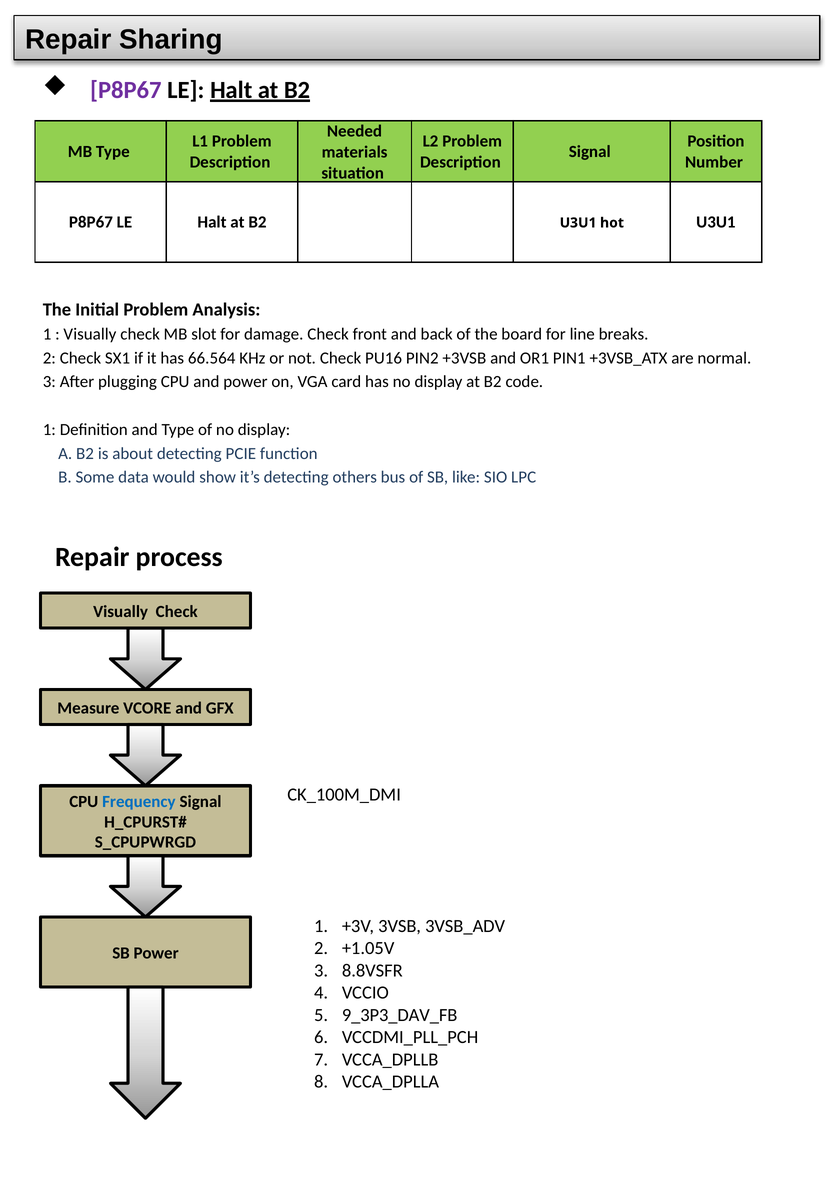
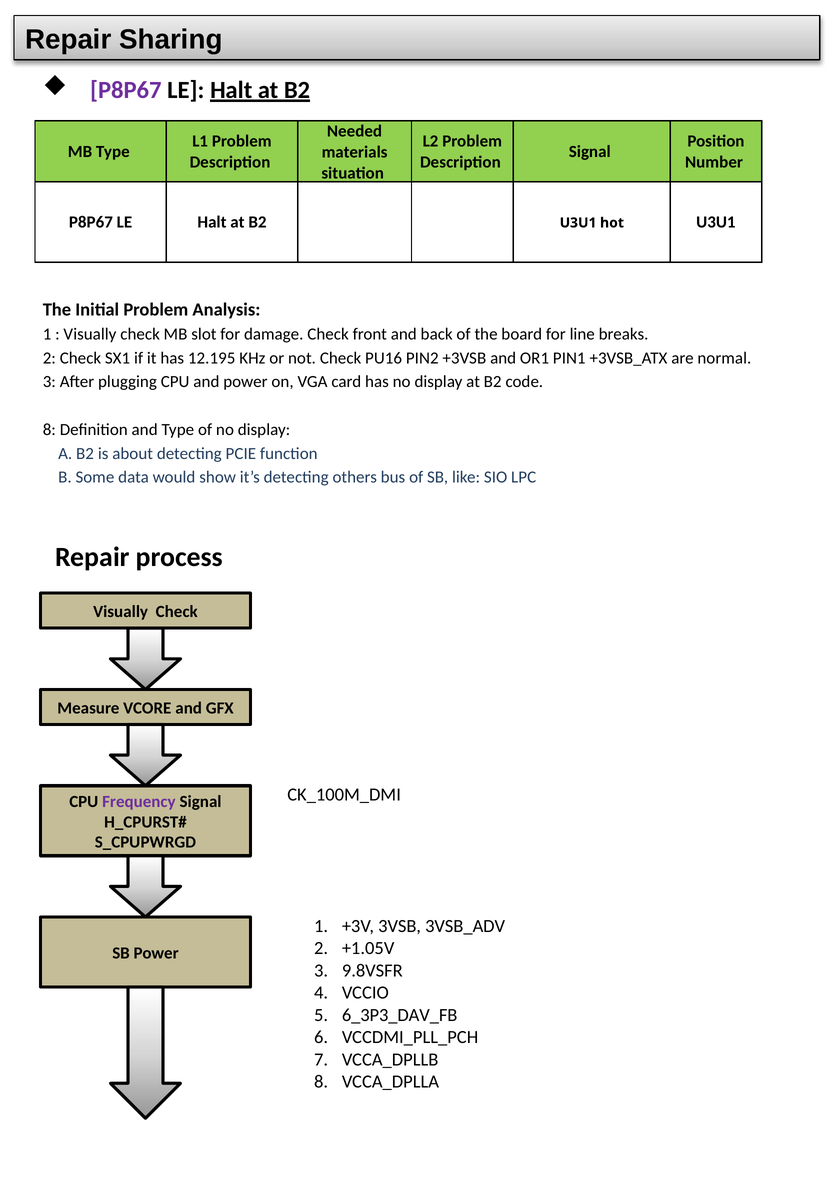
66.564: 66.564 -> 12.195 (212, 358)
1: 1 -> 8 (49, 430)
Frequency colour: blue -> purple (139, 802)
8.8VSFR: 8.8VSFR -> 9.8VSFR (372, 971)
9_3P3_DAV_FB: 9_3P3_DAV_FB -> 6_3P3_DAV_FB (400, 1016)
